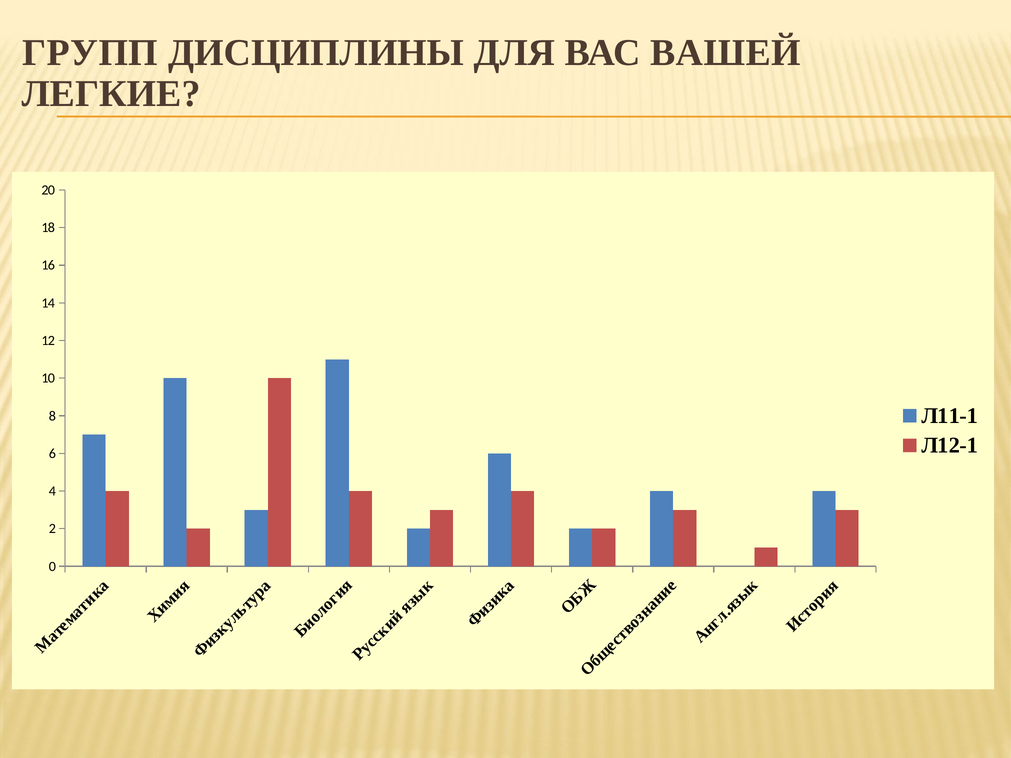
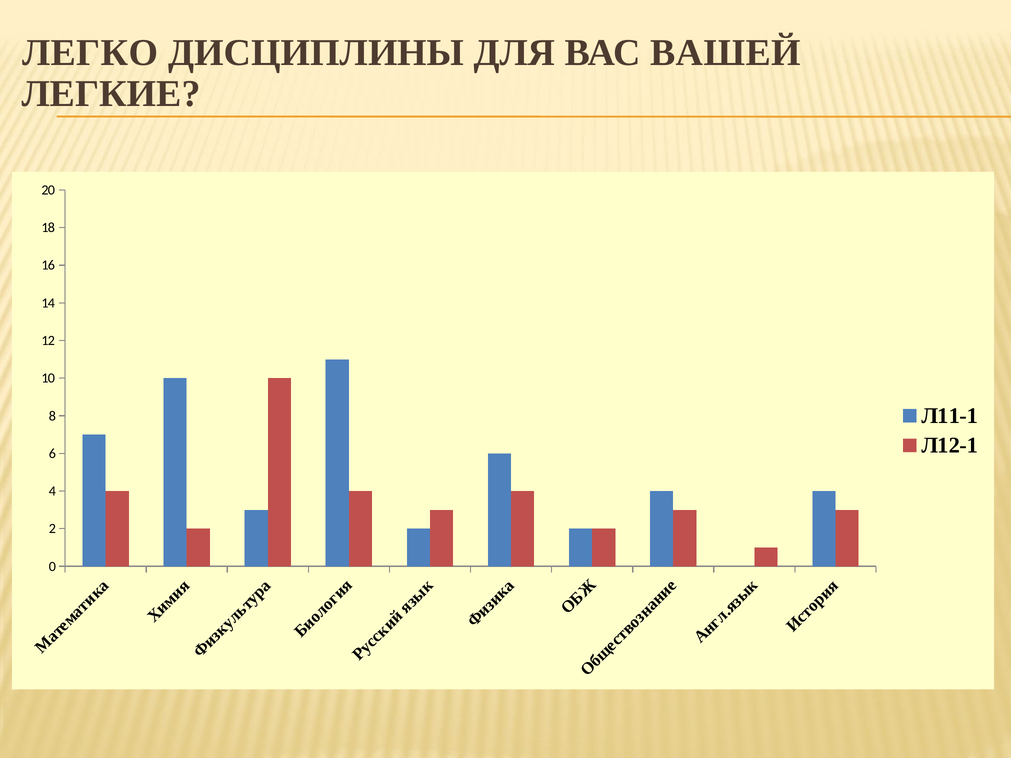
ГРУПП: ГРУПП -> ЛЕГКО (90, 53)
